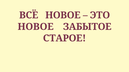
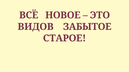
НОВОЕ: НОВОЕ -> ВИДОВ (36, 27)
